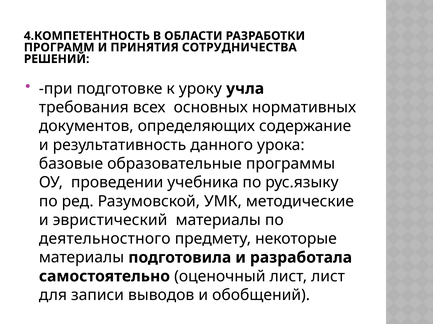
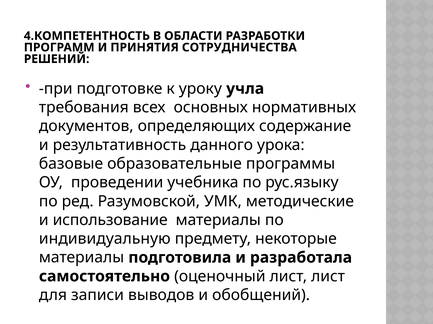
эвристический: эвристический -> использование (110, 220)
деятельностного: деятельностного -> индивидуальную (105, 239)
